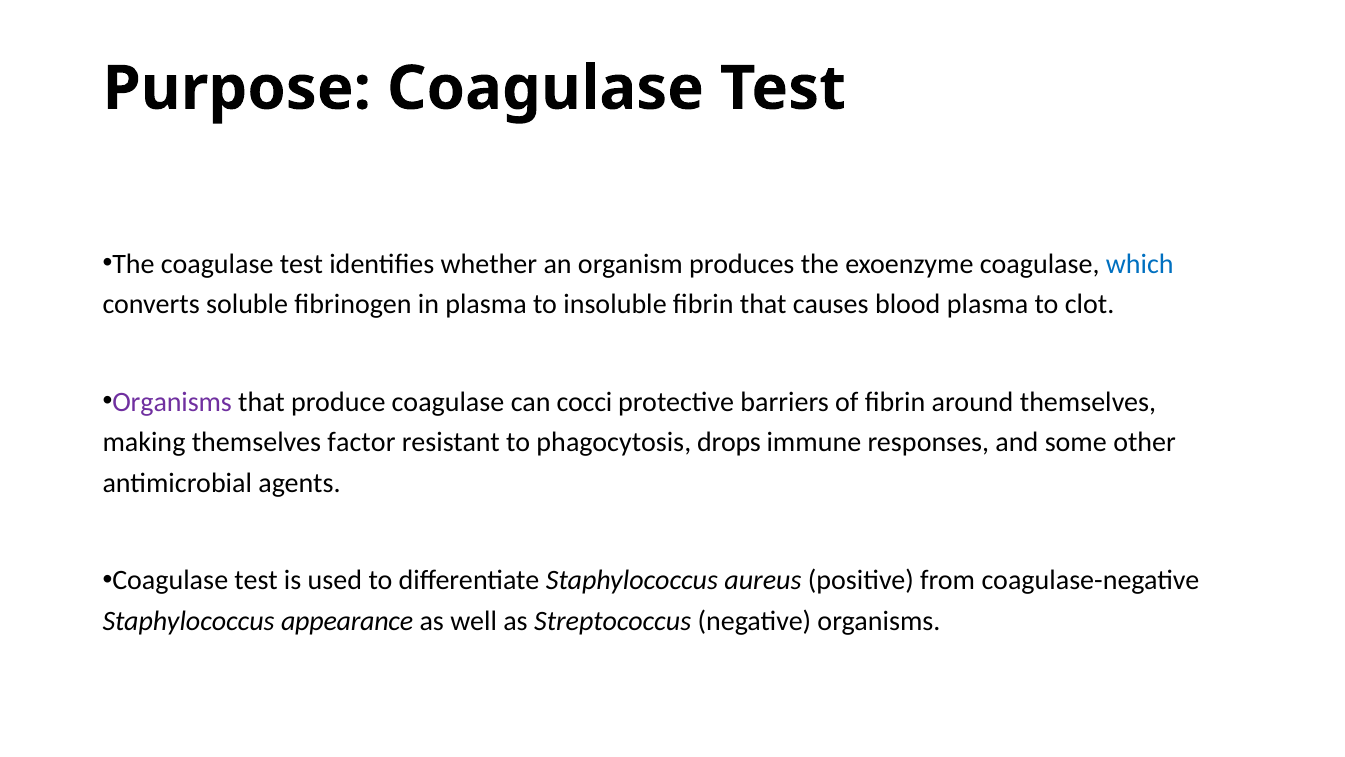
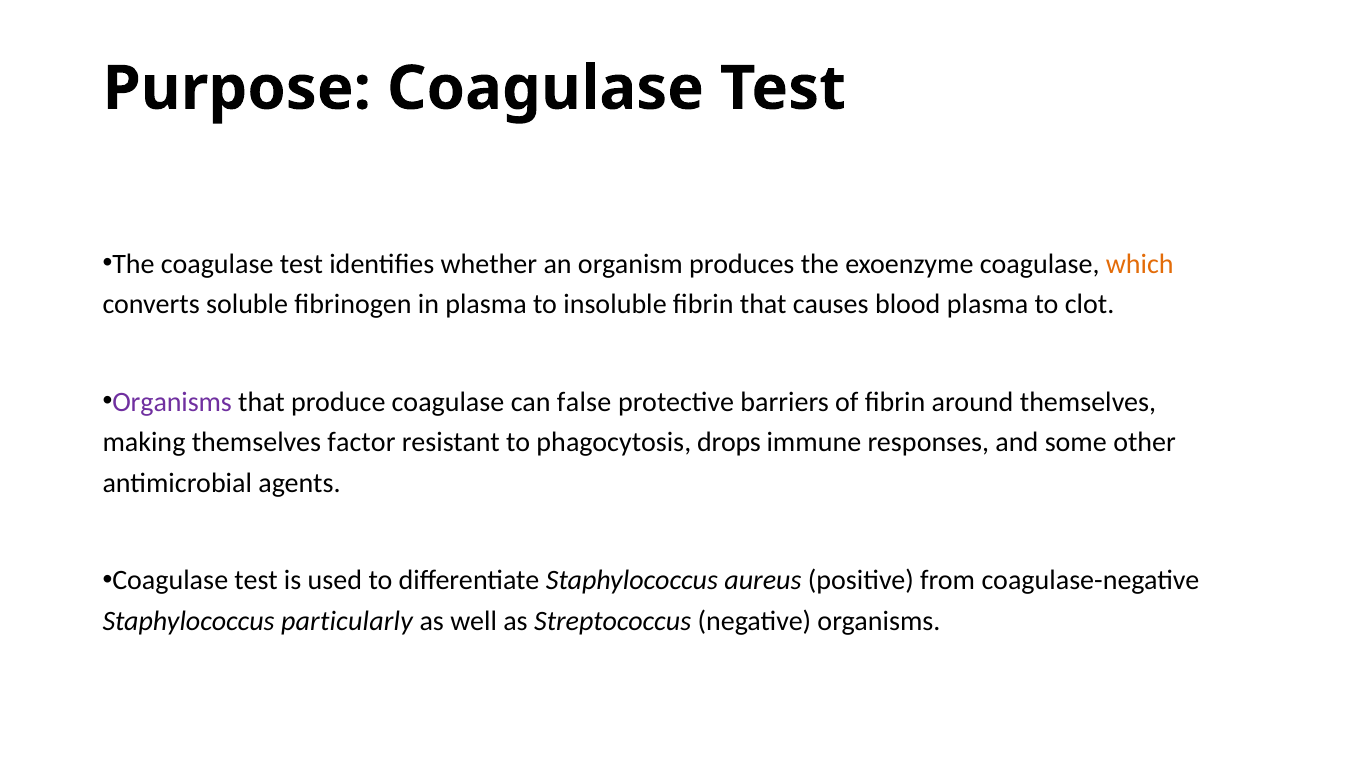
which colour: blue -> orange (1140, 264)
cocci: cocci -> false (584, 402)
appearance: appearance -> particularly (347, 621)
